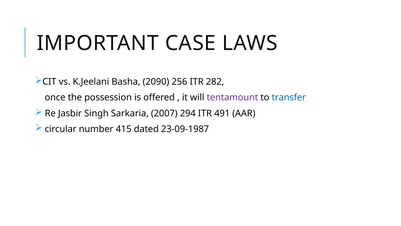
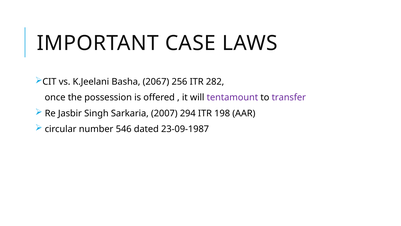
2090: 2090 -> 2067 (156, 82)
transfer colour: blue -> purple (289, 97)
491: 491 -> 198 (222, 113)
415: 415 -> 546 (124, 129)
